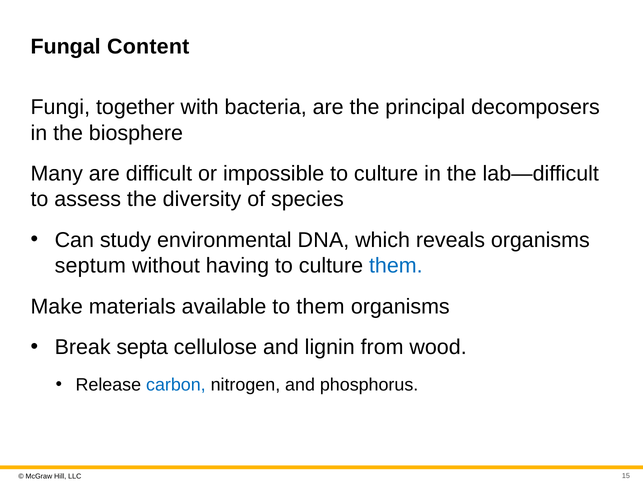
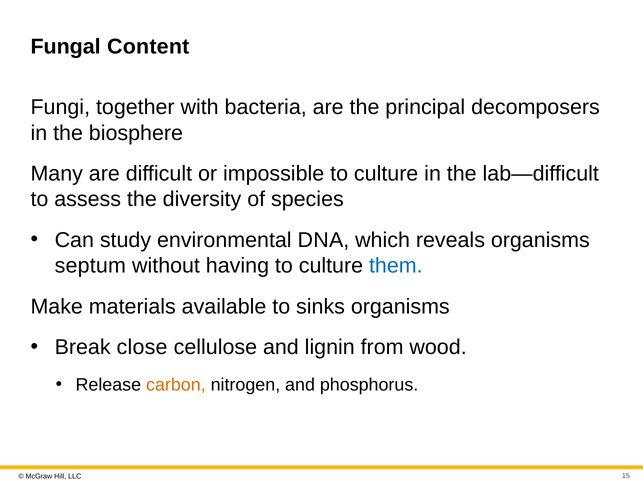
to them: them -> sinks (321, 307)
septa: septa -> close (142, 347)
carbon colour: blue -> orange (176, 385)
